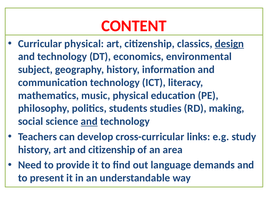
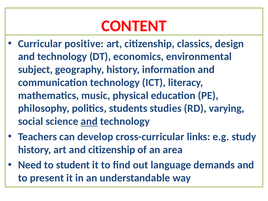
Curricular physical: physical -> positive (84, 44)
design underline: present -> none (229, 44)
making: making -> varying (227, 108)
provide: provide -> student (73, 165)
